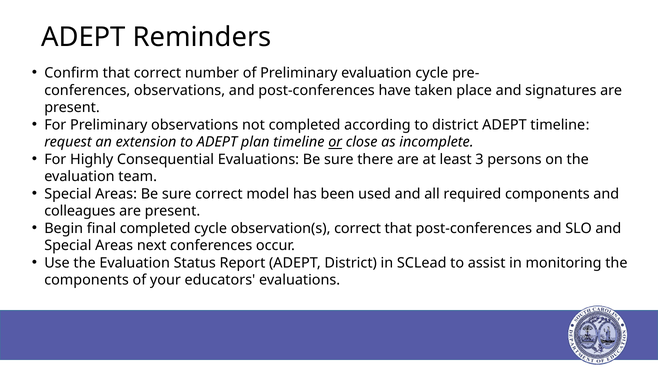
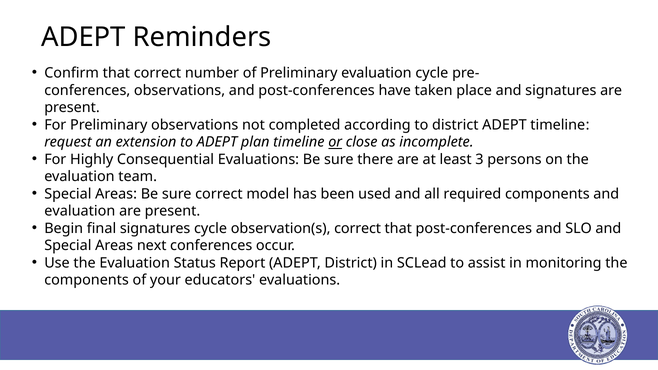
colleagues: colleagues -> evaluation (80, 211)
final completed: completed -> signatures (155, 228)
